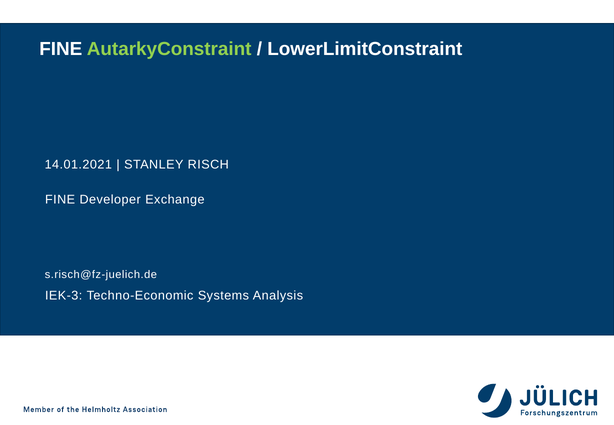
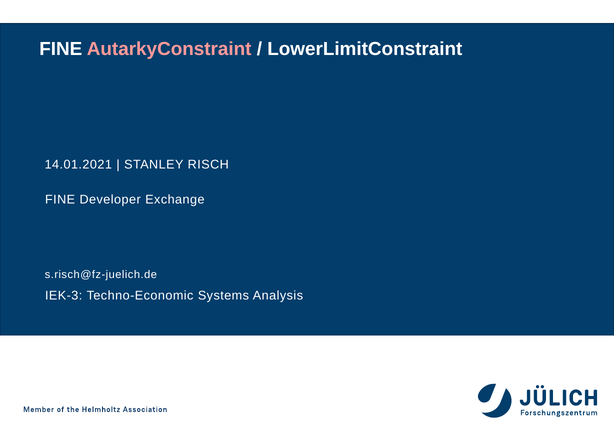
AutarkyConstraint colour: light green -> pink (169, 49)
